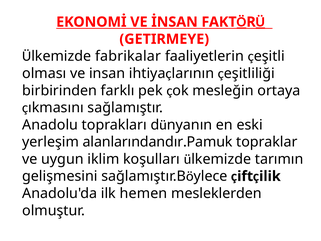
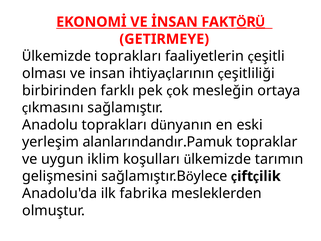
fabrikalar: fabrikalar -> toprakları (128, 56)
hemen: hemen -> fabrika (143, 193)
